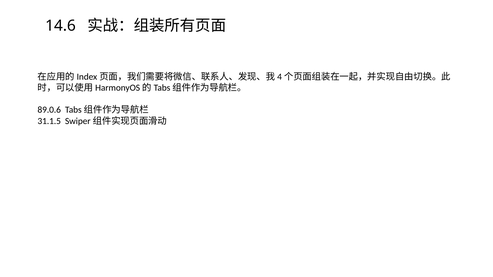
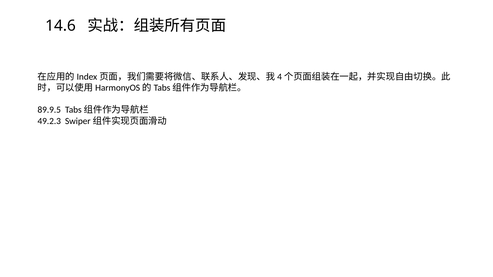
89.0.6: 89.0.6 -> 89.9.5 (49, 110)
31.1.5: 31.1.5 -> 49.2.3 (49, 121)
